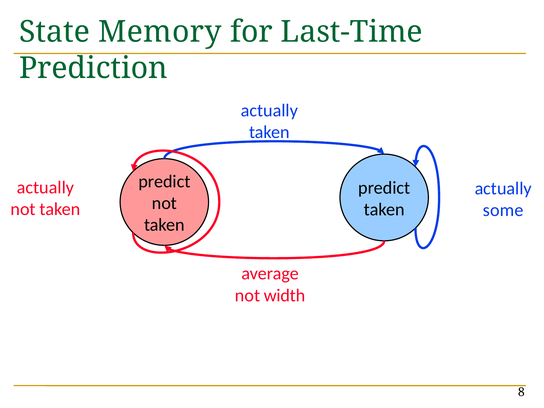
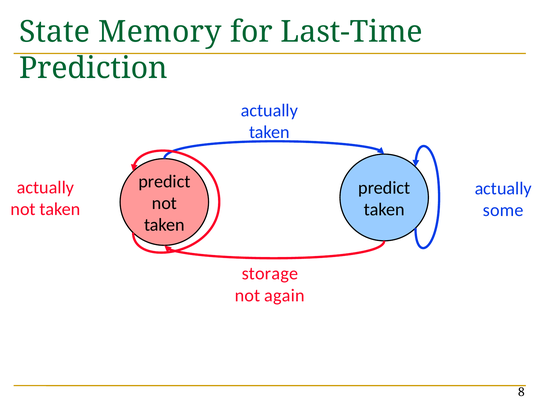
average: average -> storage (270, 274)
width: width -> again (284, 295)
